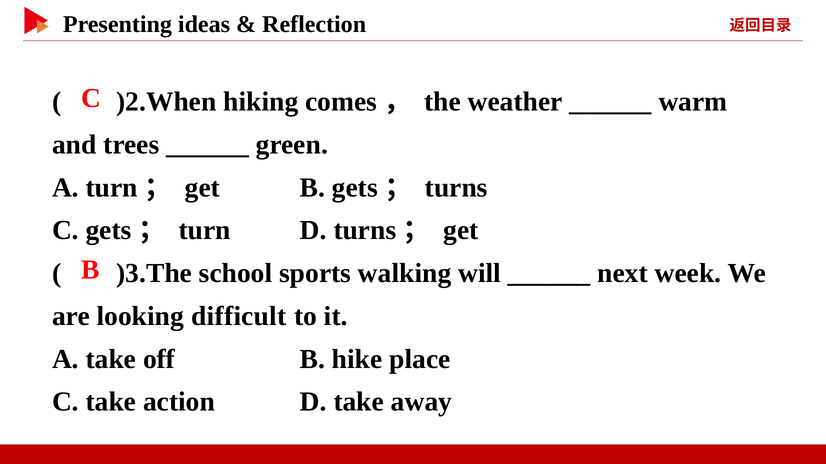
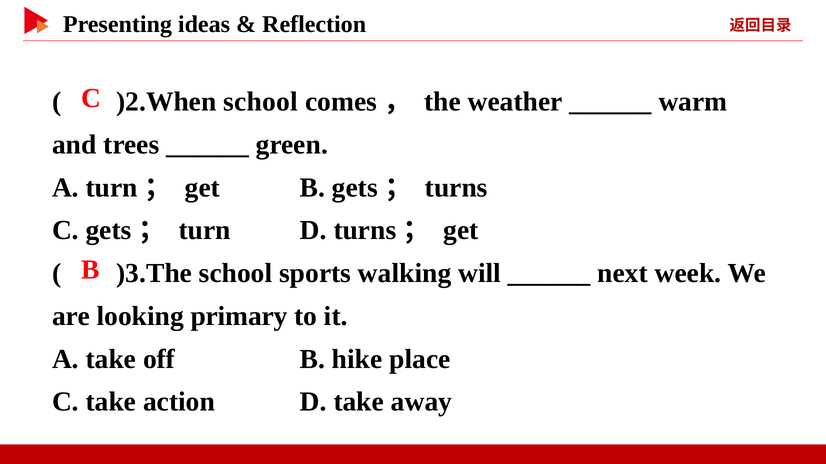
)2.When hiking: hiking -> school (261, 102)
difficult: difficult -> primary (239, 317)
